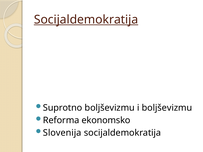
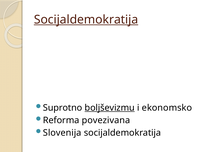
boljševizmu underline: none -> present (110, 108)
i boljševizmu: boljševizmu -> ekonomsko (167, 108)
ekonomsko: ekonomsko -> povezivana (106, 120)
